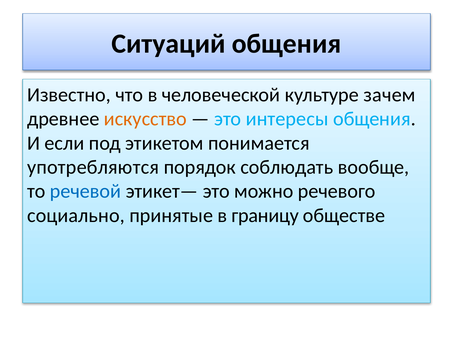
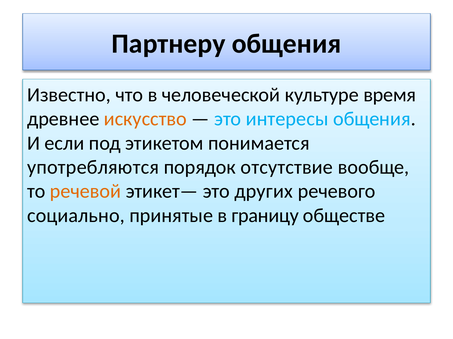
Ситуаций: Ситуаций -> Партнеру (168, 44)
зачем: зачем -> время (390, 95)
соблюдать: соблюдать -> отсутствие (287, 168)
речевой colour: blue -> orange (85, 192)
можно: можно -> других (264, 192)
